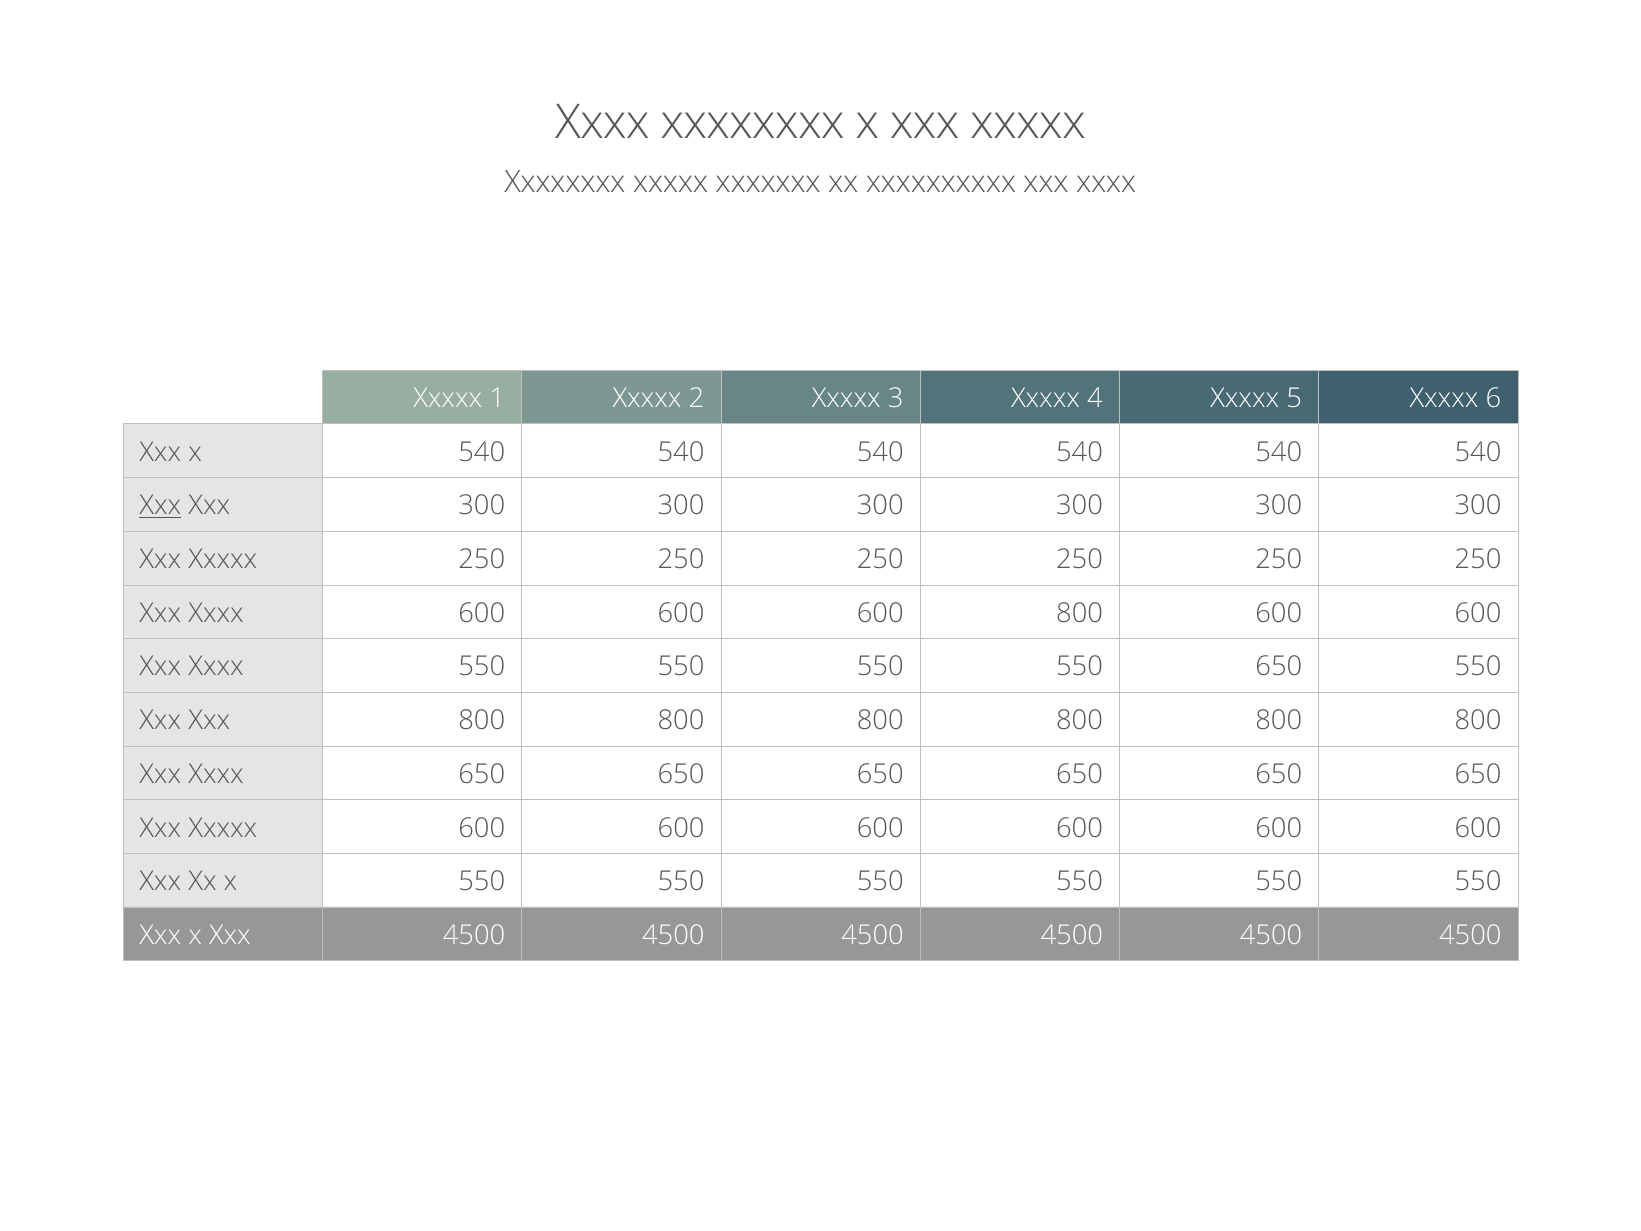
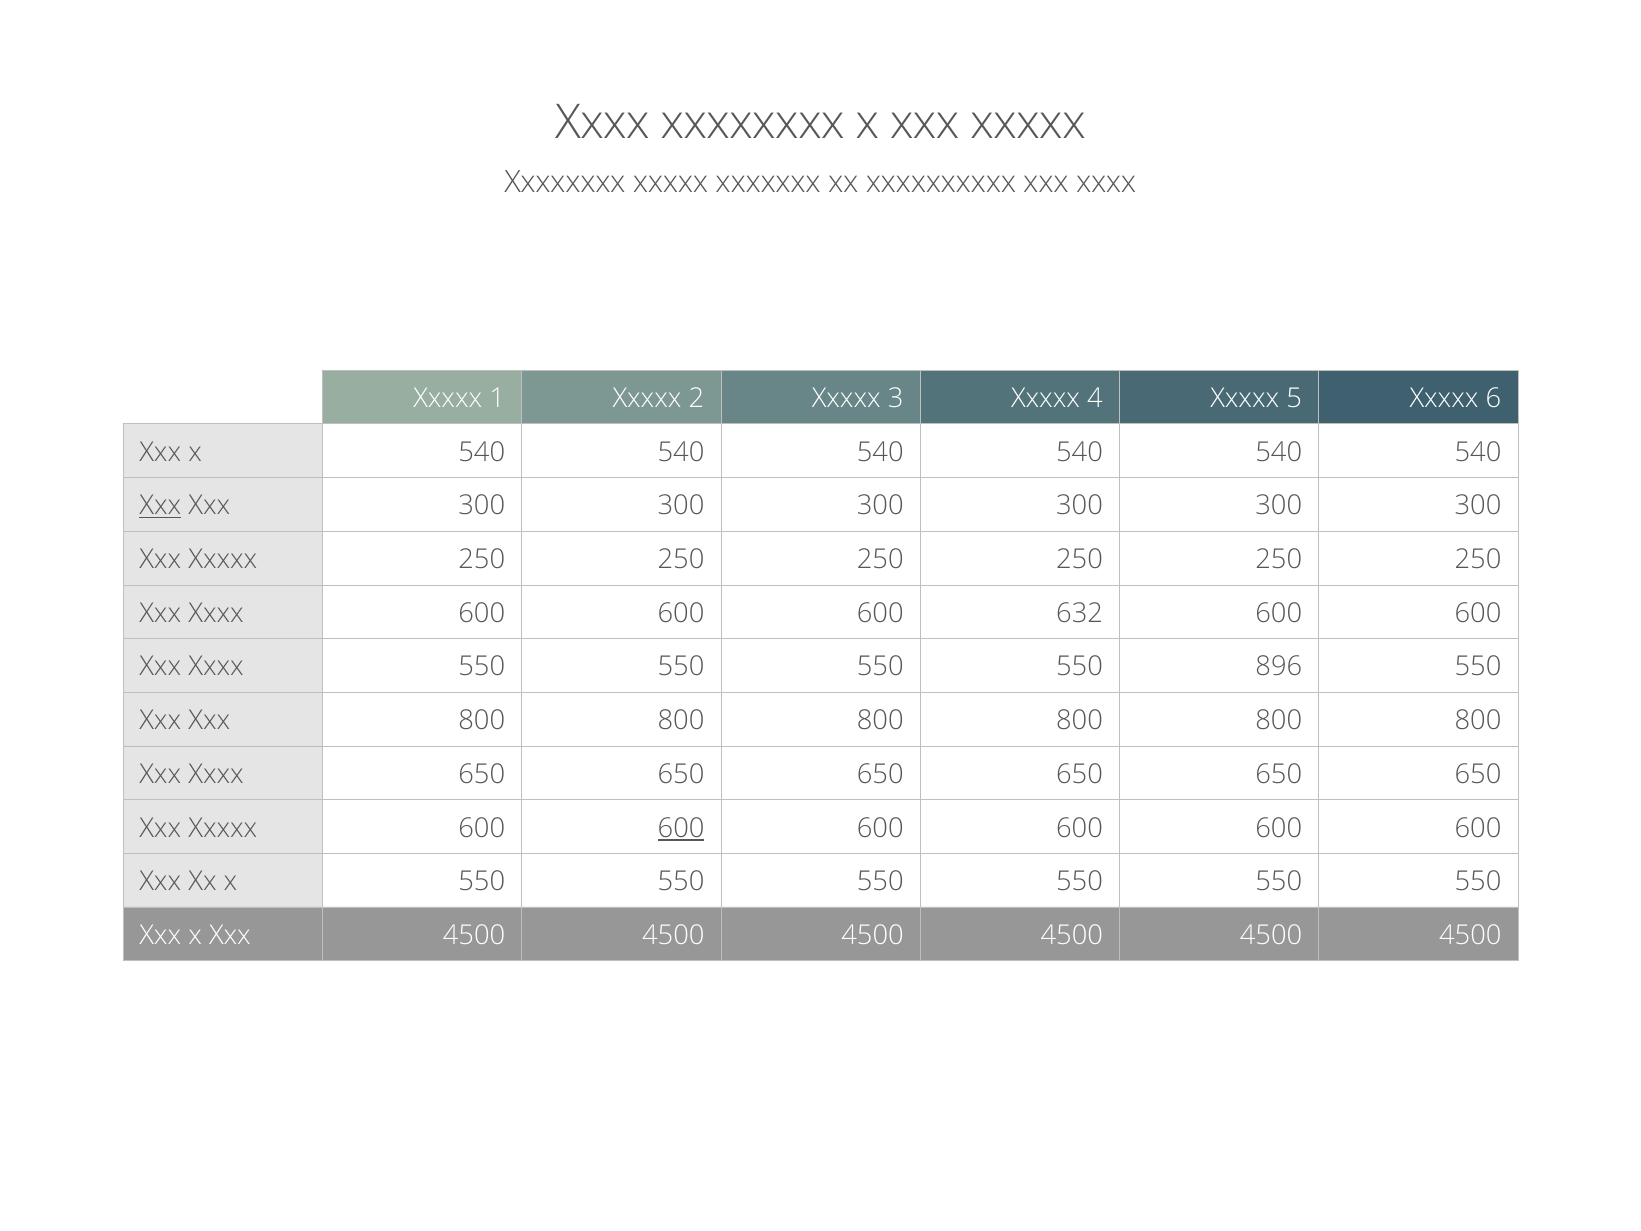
600 800: 800 -> 632 (1080, 613)
550 650: 650 -> 896 (1279, 667)
600 underline: none -> present (681, 828)
